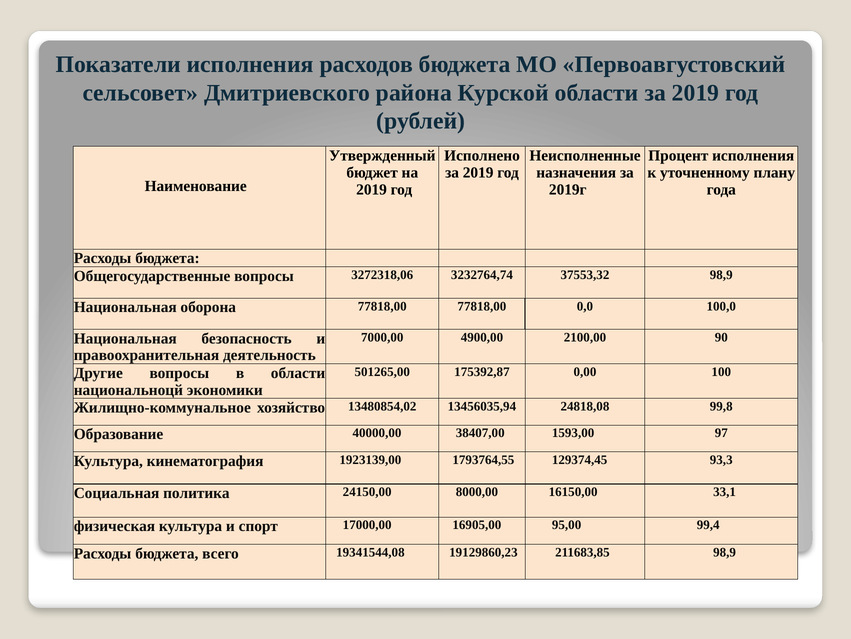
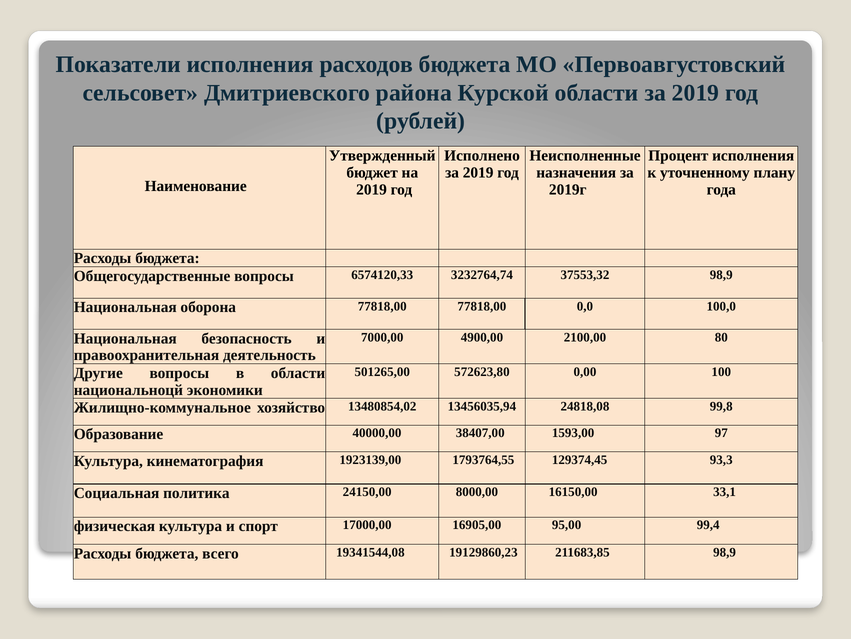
3272318,06: 3272318,06 -> 6574120,33 (382, 274)
90: 90 -> 80 (721, 337)
175392,87: 175392,87 -> 572623,80 (482, 371)
